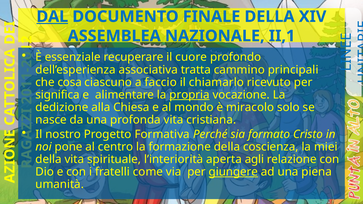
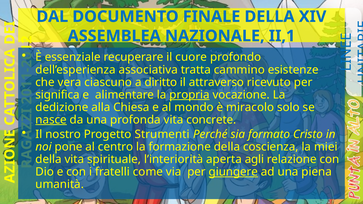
DAL underline: present -> none (52, 17)
principali: principali -> esistenze (293, 70)
cosa: cosa -> vera (70, 82)
faccio: faccio -> diritto (161, 82)
chiamarlo: chiamarlo -> attraverso (216, 82)
nasce underline: none -> present (51, 120)
cristiana: cristiana -> concrete (211, 120)
Formativa: Formativa -> Strumenti (162, 135)
